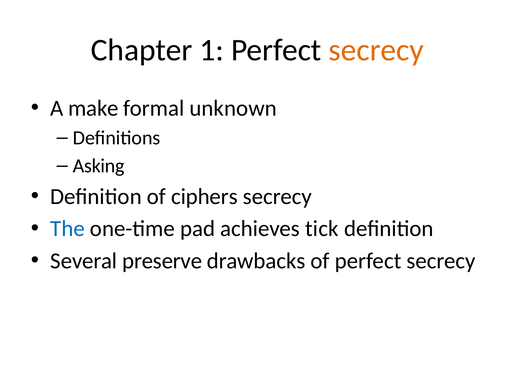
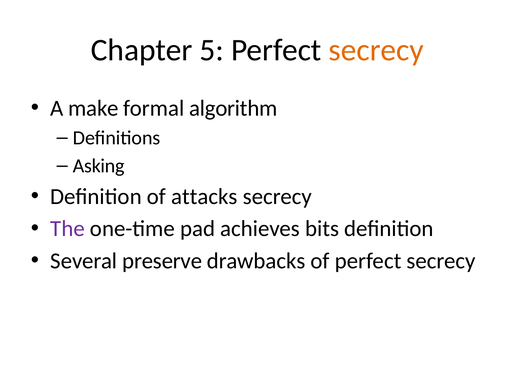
1: 1 -> 5 (212, 50)
unknown: unknown -> algorithm (233, 108)
ciphers: ciphers -> attacks (204, 196)
The colour: blue -> purple (67, 228)
tick: tick -> bits (322, 228)
